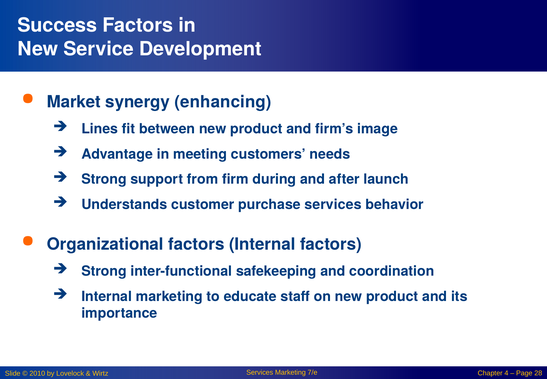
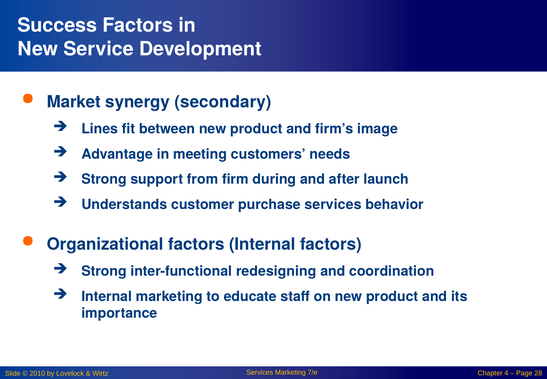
enhancing: enhancing -> secondary (223, 102)
safekeeping: safekeeping -> redesigning (276, 271)
